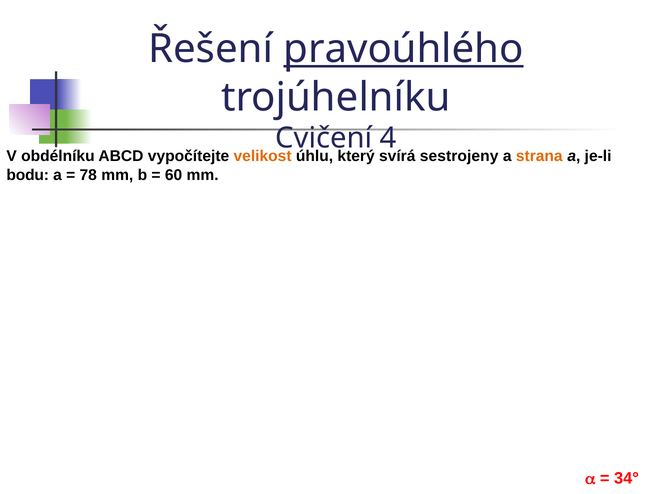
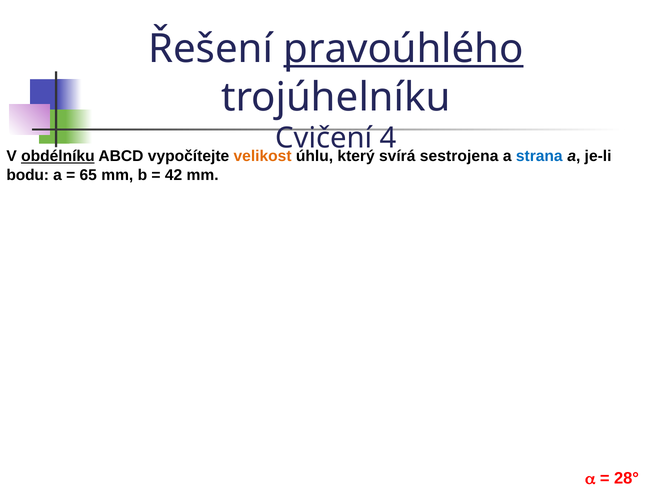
obdélníku underline: none -> present (58, 156)
sestrojeny: sestrojeny -> sestrojena (459, 156)
strana colour: orange -> blue (539, 156)
78: 78 -> 65 (88, 175)
60: 60 -> 42 (174, 175)
34°: 34° -> 28° (626, 479)
